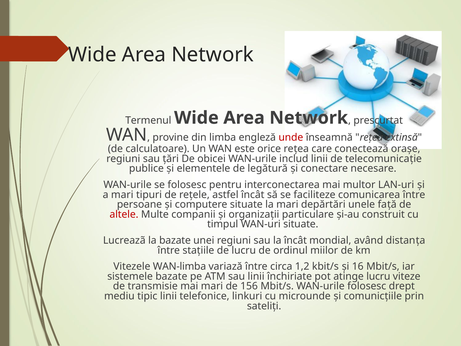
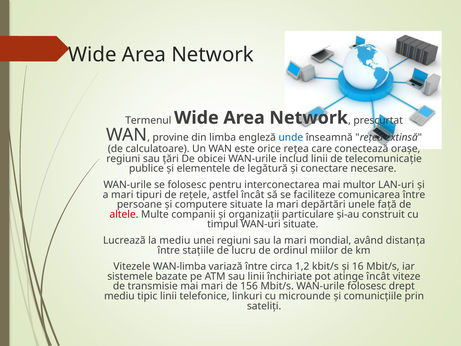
unde colour: red -> blue (291, 137)
la bazate: bazate -> mediu (175, 240)
sau la încât: încât -> mari (295, 240)
atinge lucru: lucru -> încât (378, 276)
